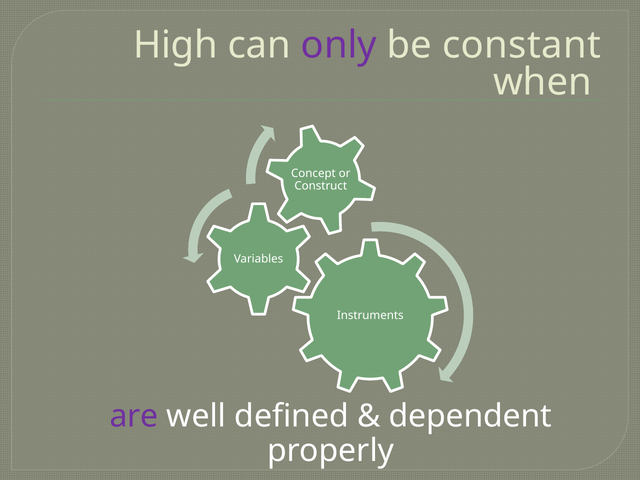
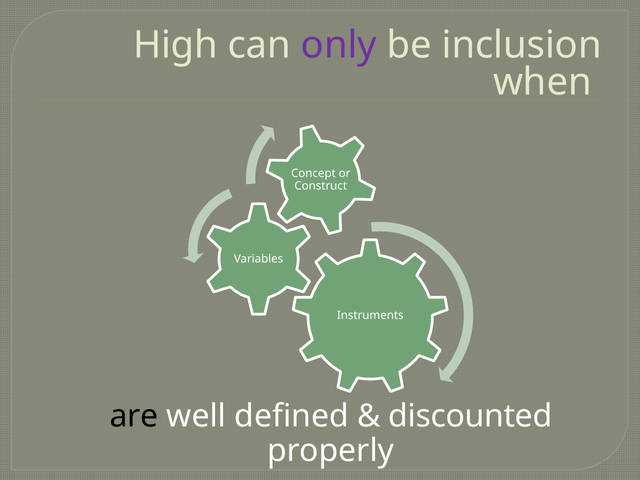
constant: constant -> inclusion (522, 45)
are colour: purple -> black (134, 416)
dependent: dependent -> discounted (470, 416)
